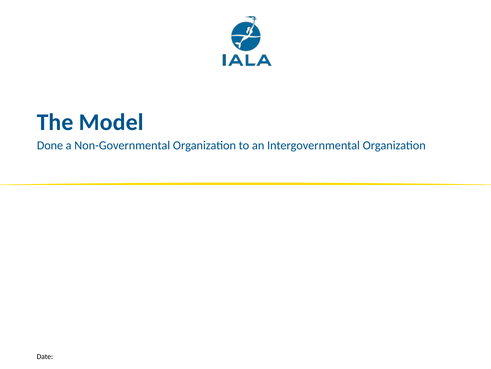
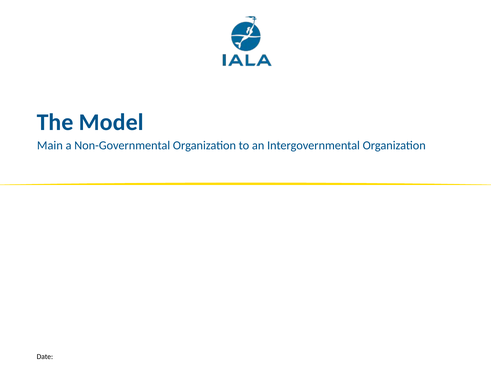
Done: Done -> Main (50, 145)
